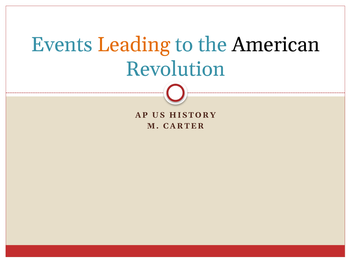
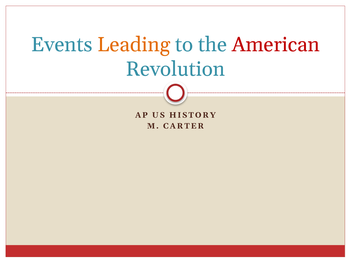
American colour: black -> red (276, 45)
